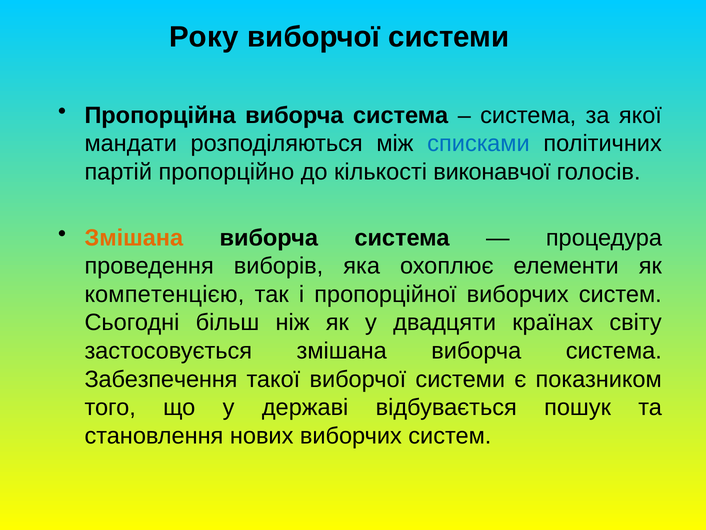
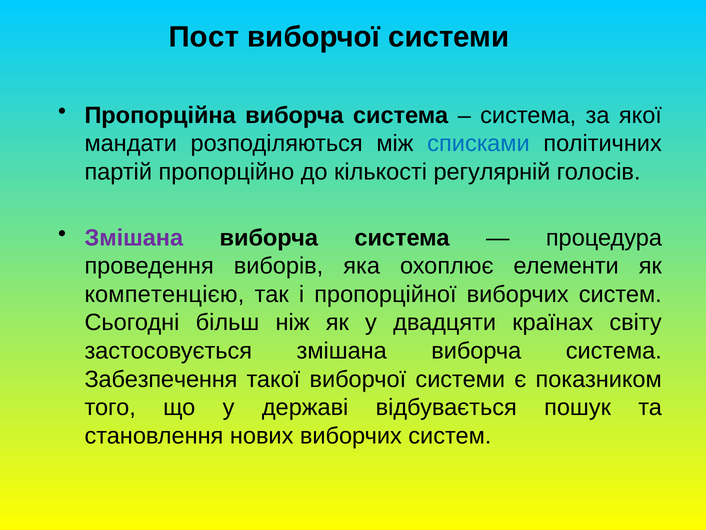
Року: Року -> Пост (204, 37)
виконавчої: виконавчої -> регулярній (492, 172)
Змішана colour: orange -> purple (134, 238)
